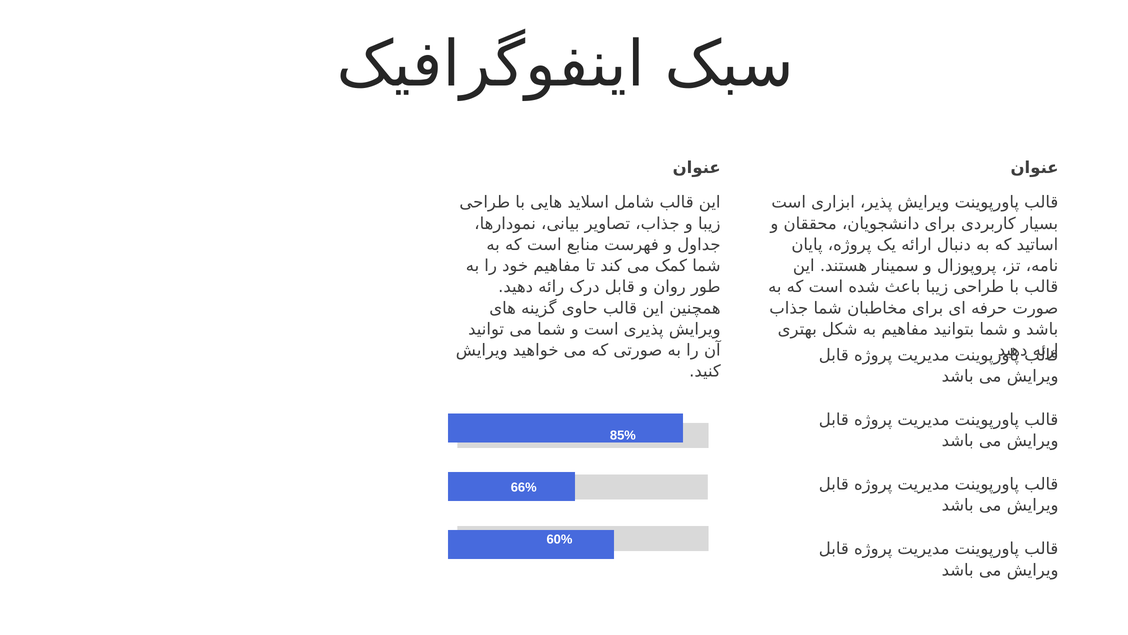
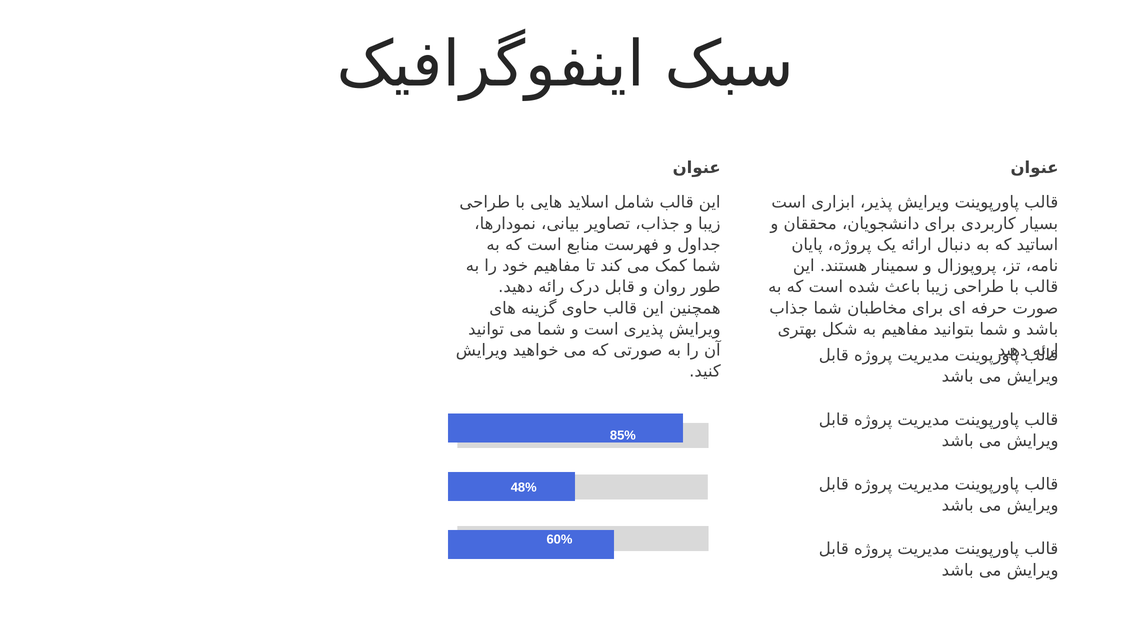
66%: 66% -> 48% (524, 487)
